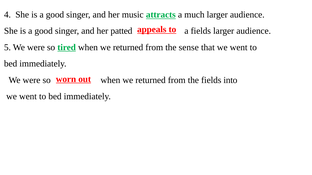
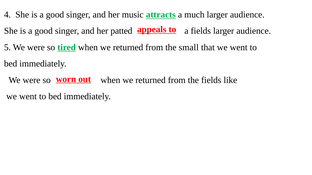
sense: sense -> small (189, 47)
into: into -> like (230, 80)
